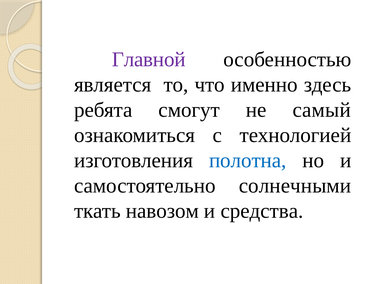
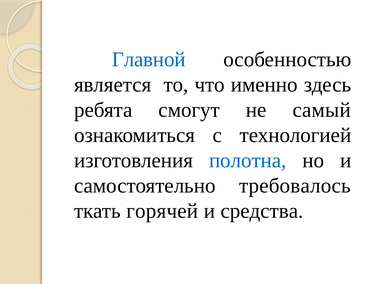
Главной colour: purple -> blue (149, 60)
солнечными: солнечными -> требовалось (295, 186)
навозом: навозом -> горячей (162, 211)
